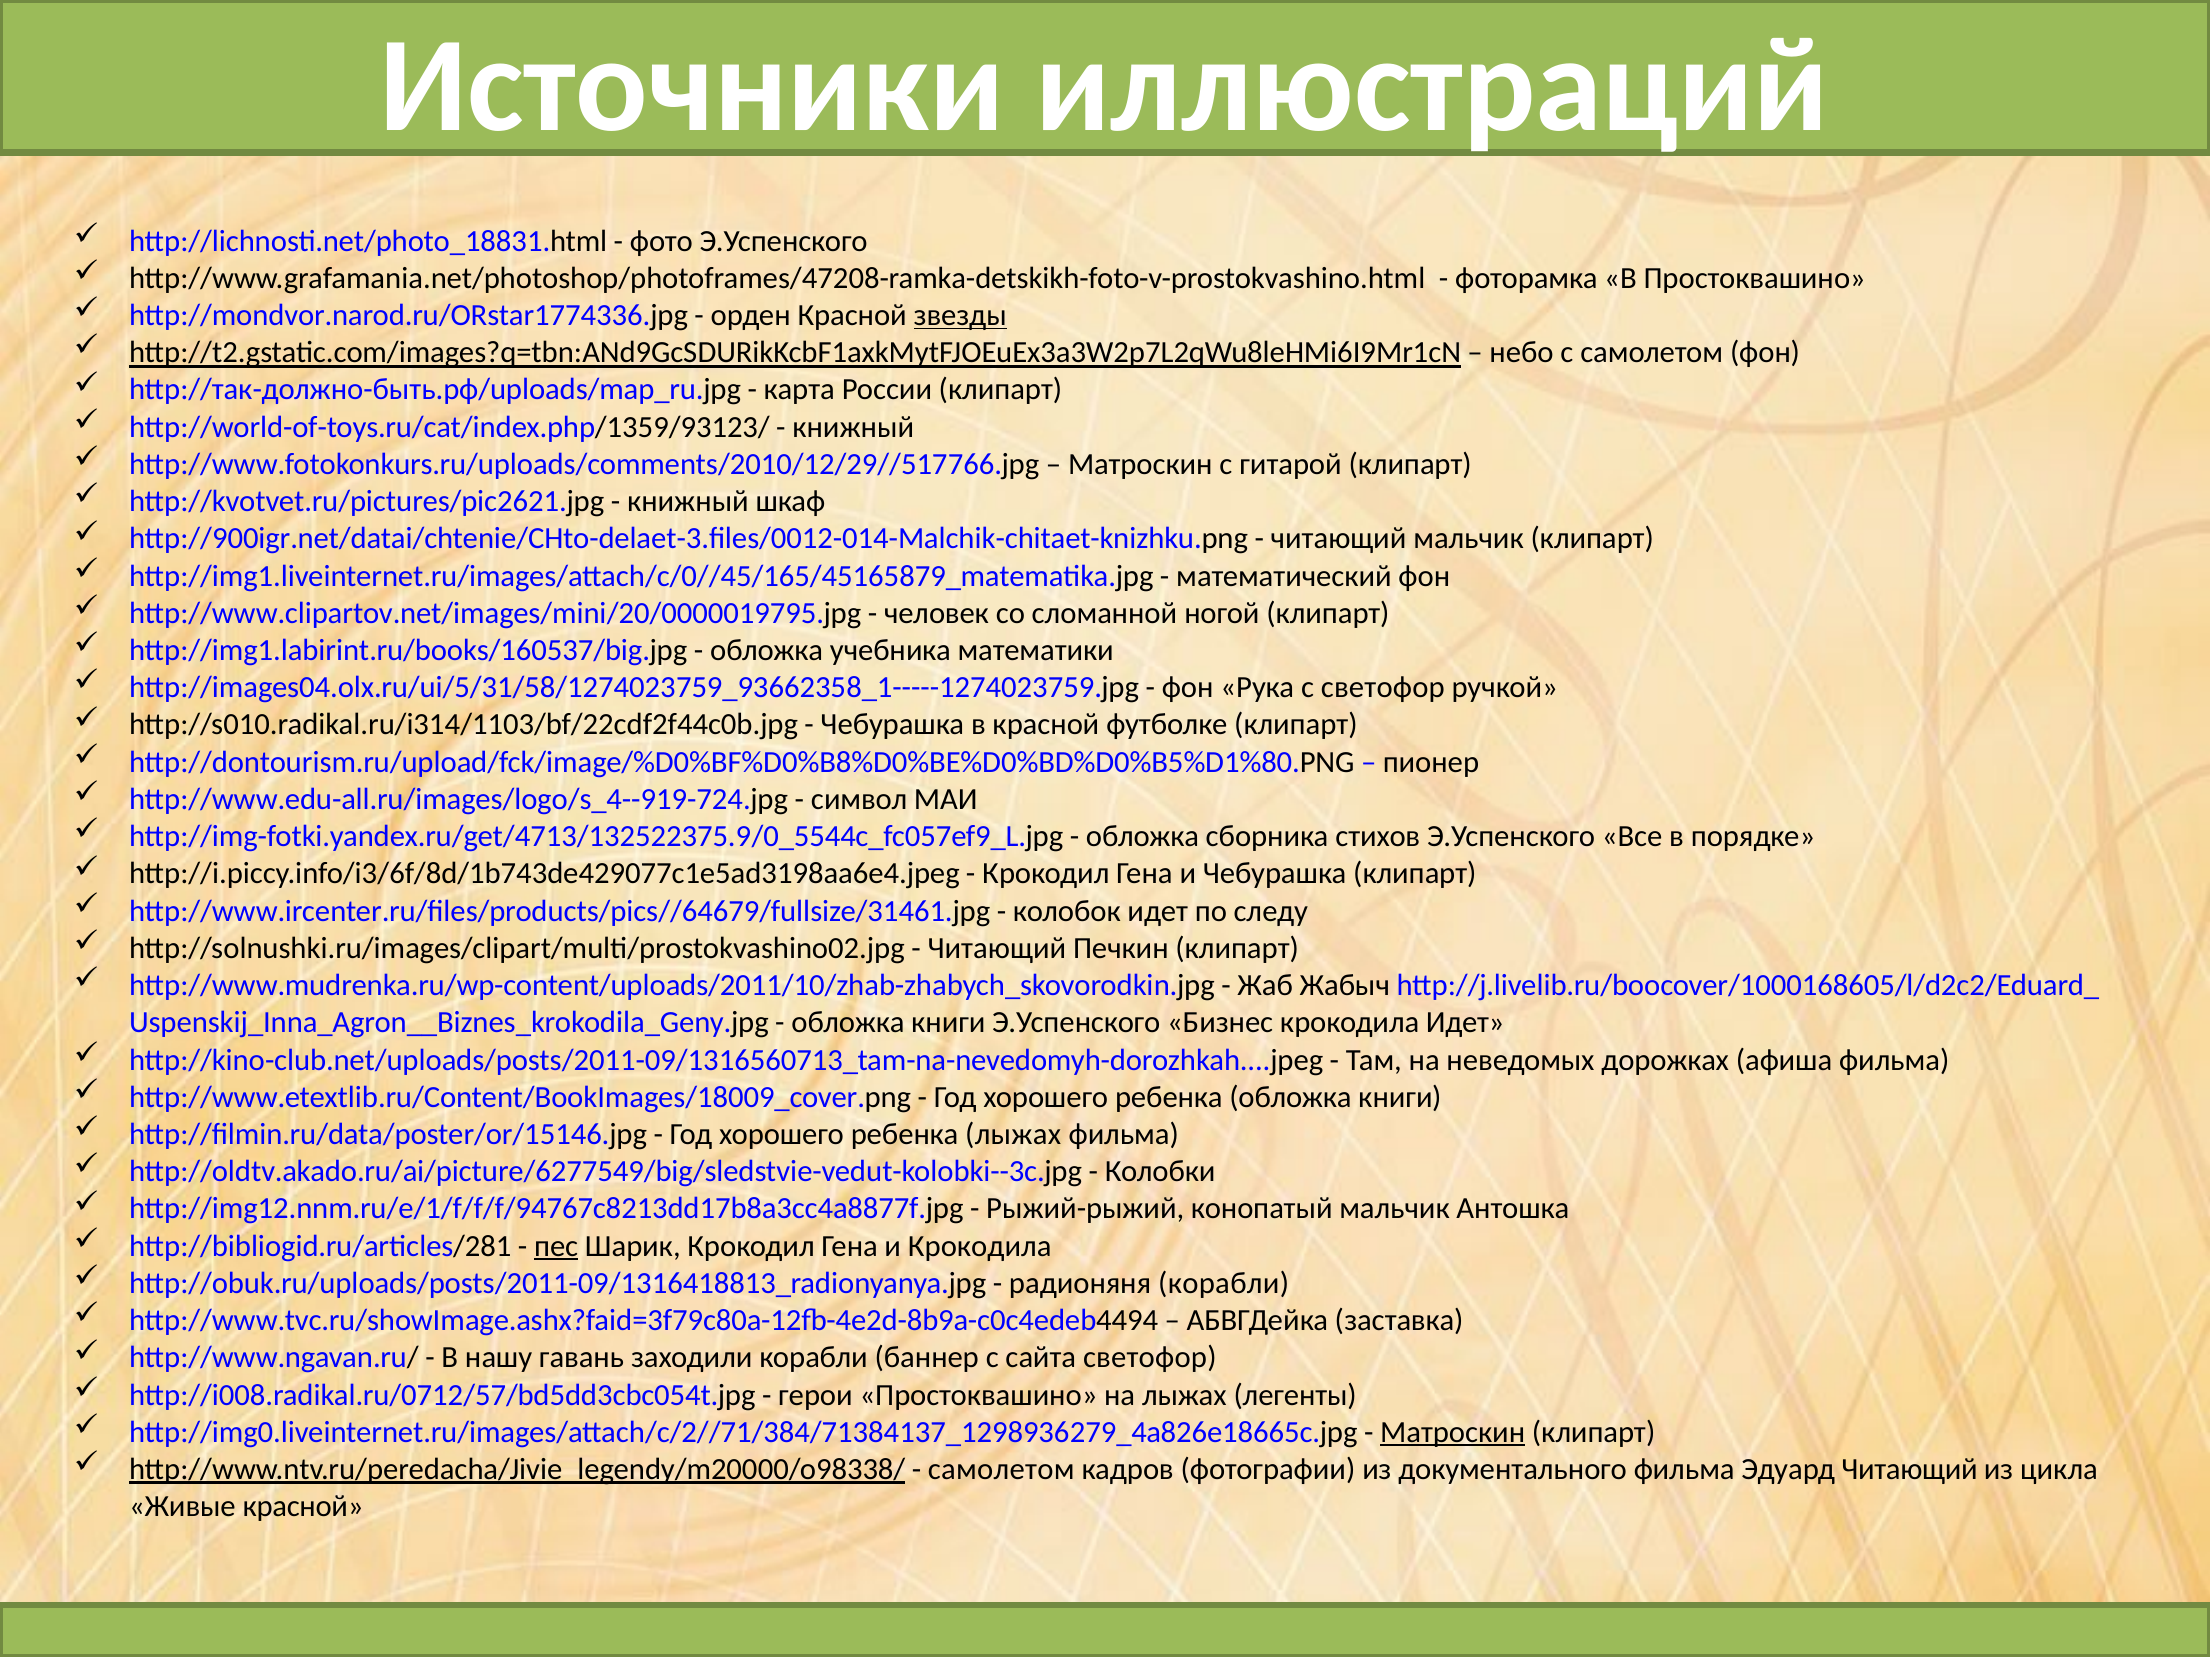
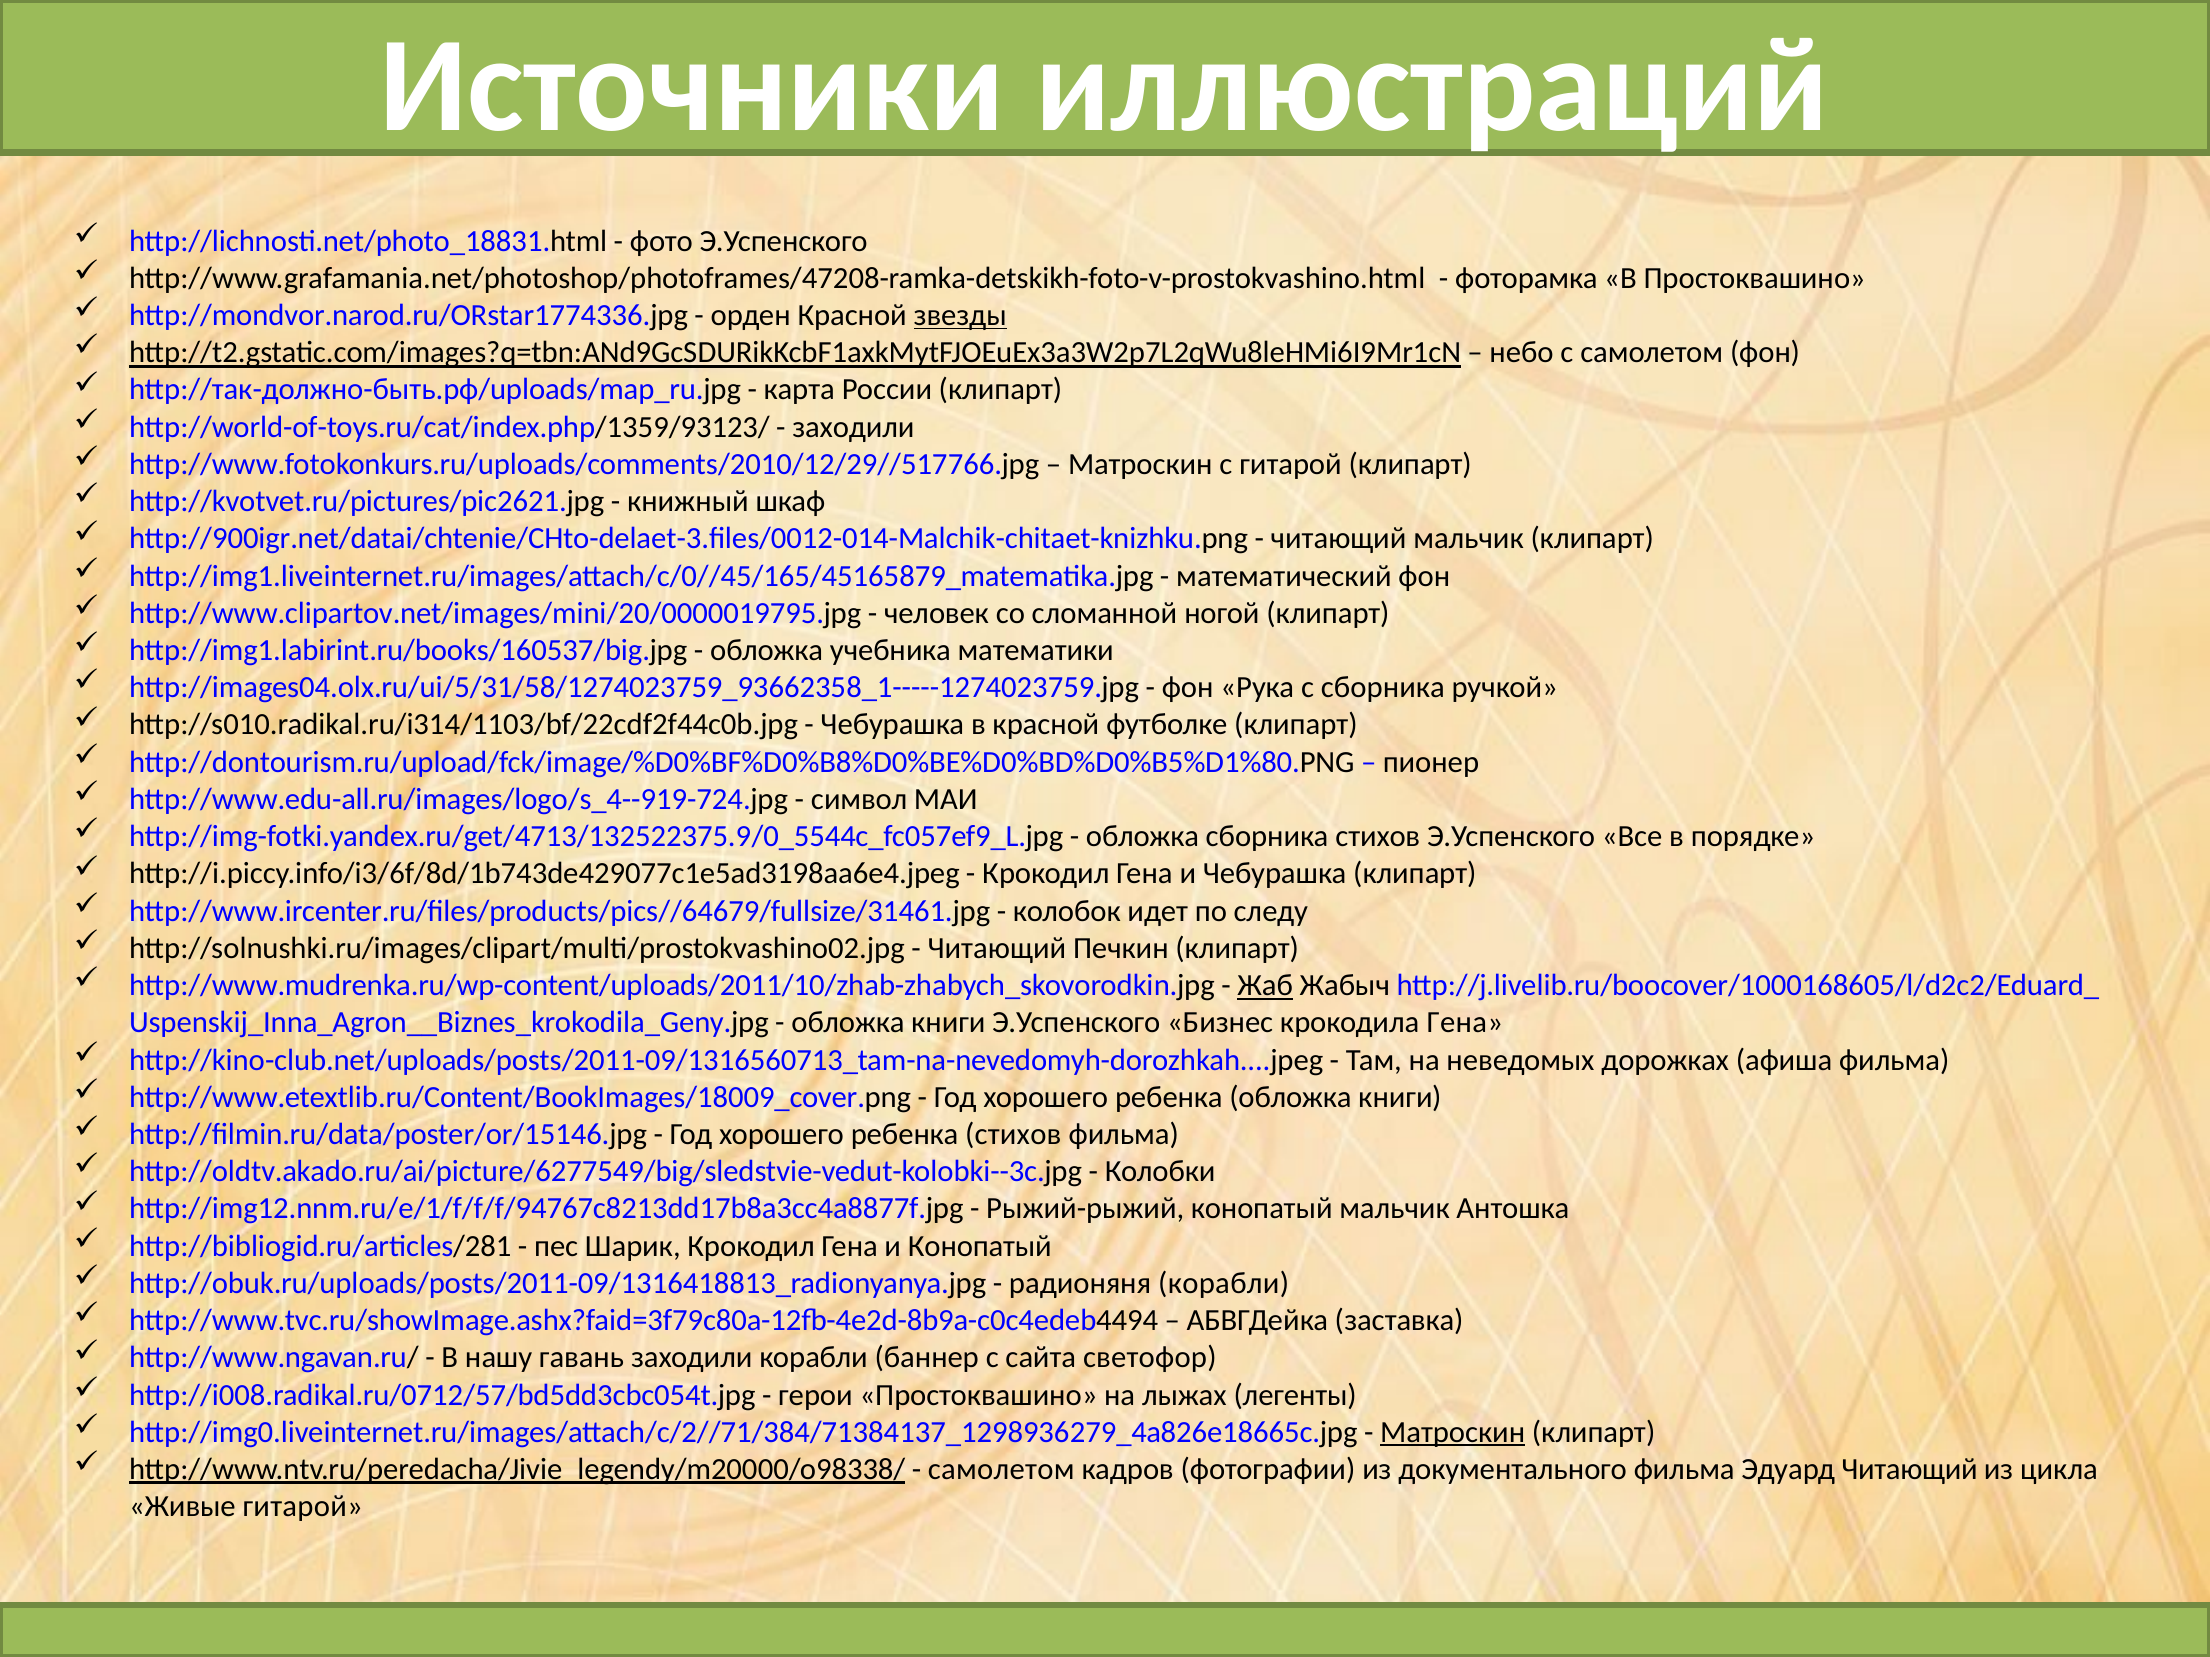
книжный: книжный -> заходили (853, 427)
с светофор: светофор -> сборника (1383, 688)
Жаб underline: none -> present (1265, 986)
крокодила Идет: Идет -> Гена (1465, 1023)
ребенка лыжах: лыжах -> стихов (1013, 1135)
пес underline: present -> none (556, 1246)
и Крокодила: Крокодила -> Конопатый (980, 1246)
Живые красной: красной -> гитарой (303, 1507)
